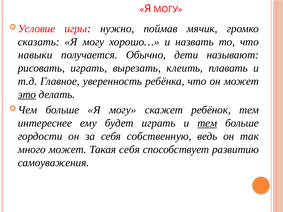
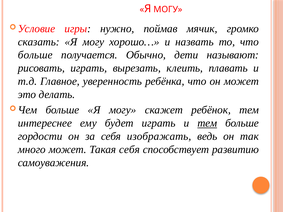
навыки: навыки -> больше (35, 55)
это underline: present -> none (27, 95)
собственную: собственную -> изображать (159, 136)
